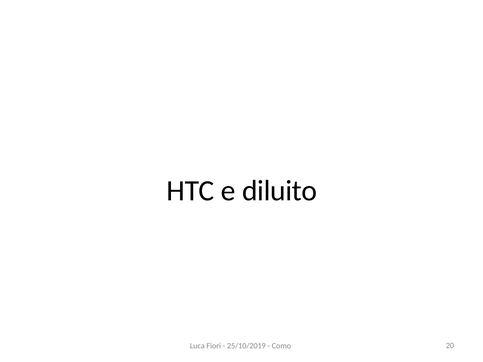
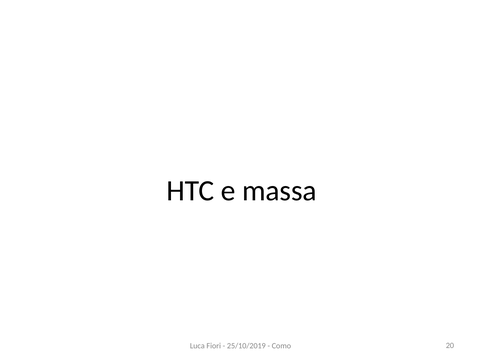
diluito: diluito -> massa (279, 191)
